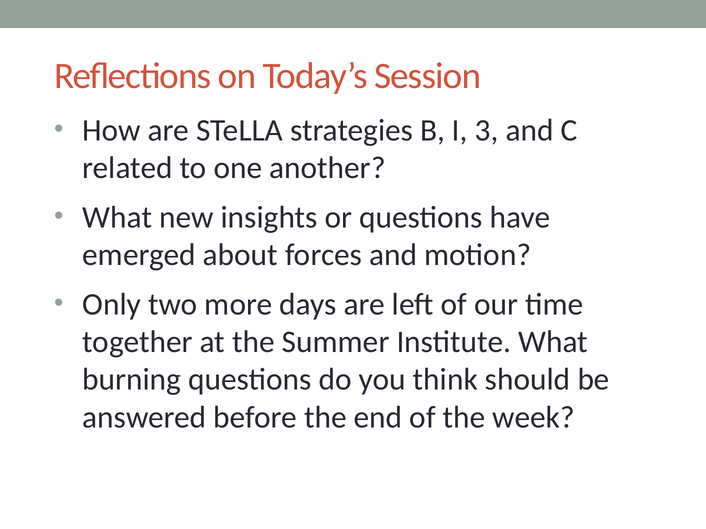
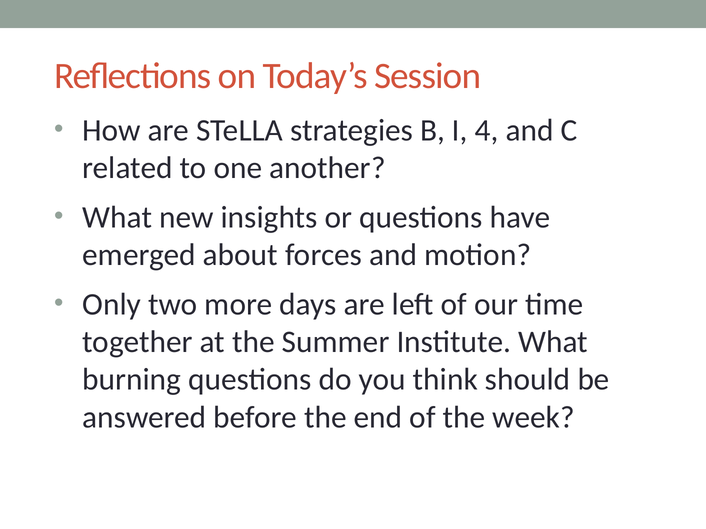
3: 3 -> 4 (487, 130)
